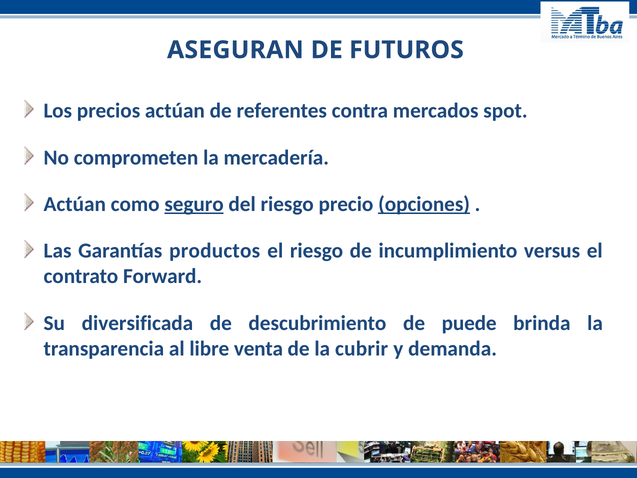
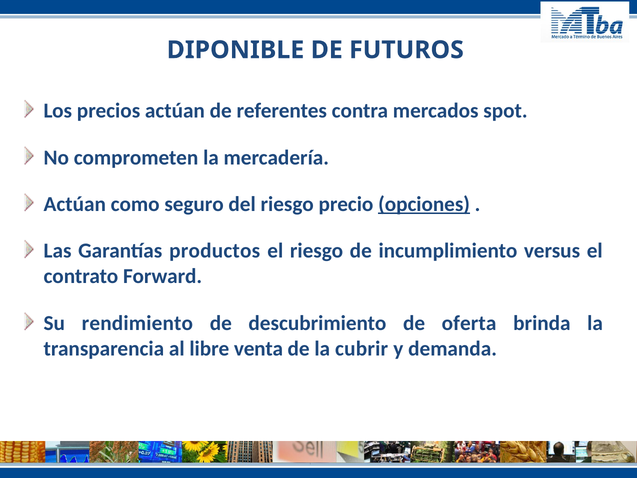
ASEGURAN: ASEGURAN -> DIPONIBLE (235, 50)
seguro underline: present -> none (194, 204)
diversificada: diversificada -> rendimiento (137, 323)
puede: puede -> oferta (469, 323)
